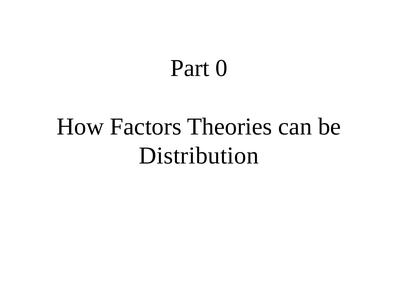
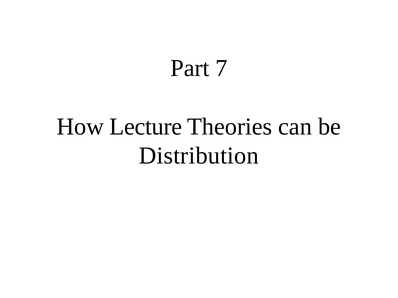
0: 0 -> 7 (222, 68)
Factors: Factors -> Lecture (146, 127)
